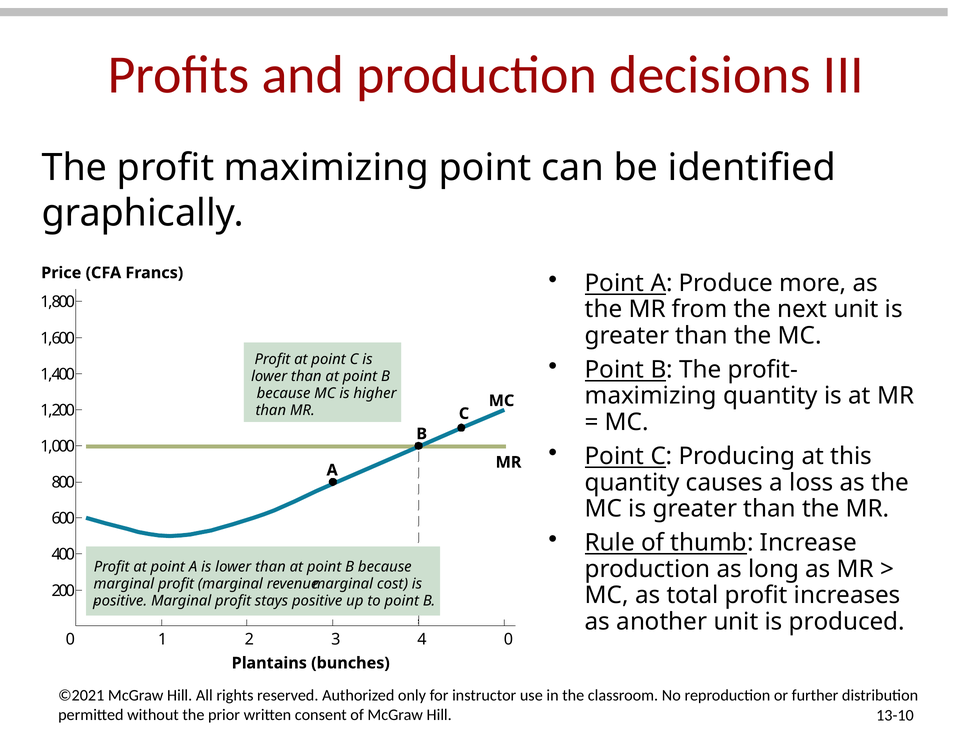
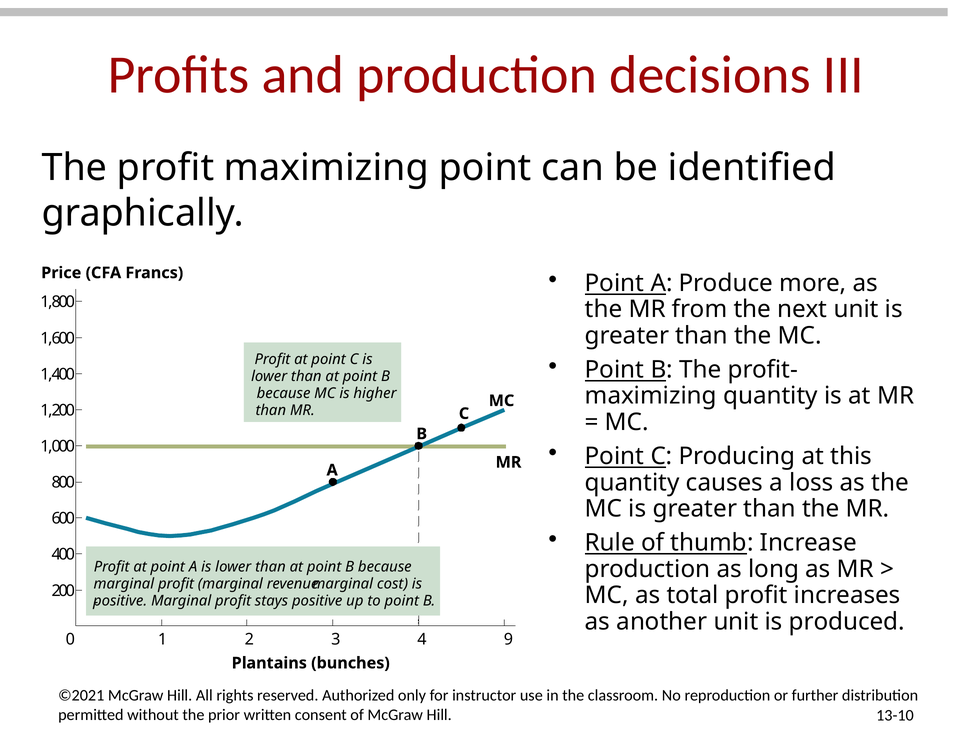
4 0: 0 -> 9 (508, 639)
